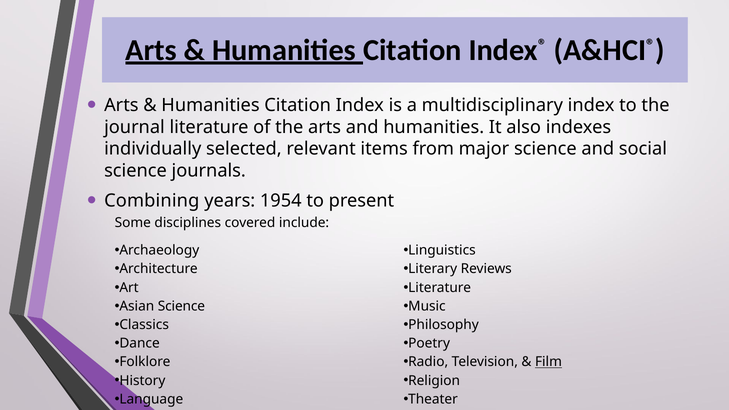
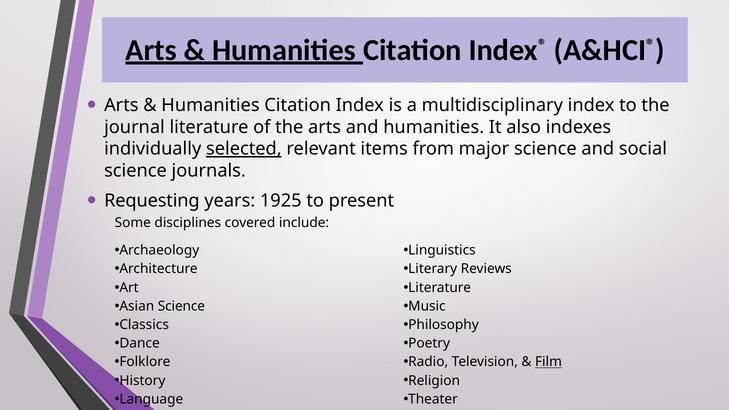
selected underline: none -> present (244, 149)
Combining: Combining -> Requesting (152, 201)
1954: 1954 -> 1925 (281, 201)
